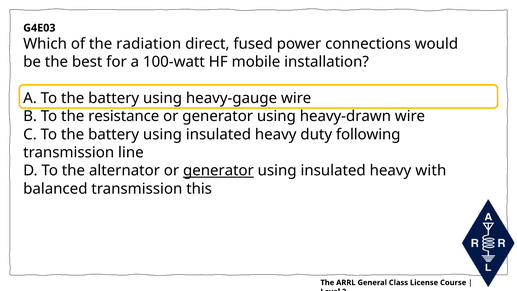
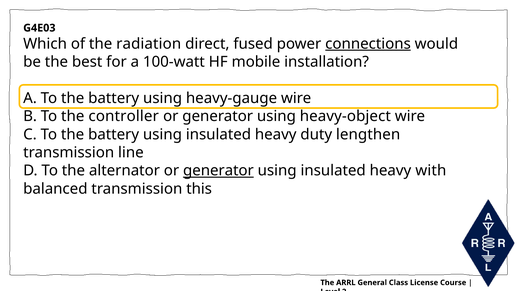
connections underline: none -> present (368, 44)
resistance: resistance -> controller (124, 116)
heavy-drawn: heavy-drawn -> heavy-object (345, 116)
following: following -> lengthen (368, 134)
